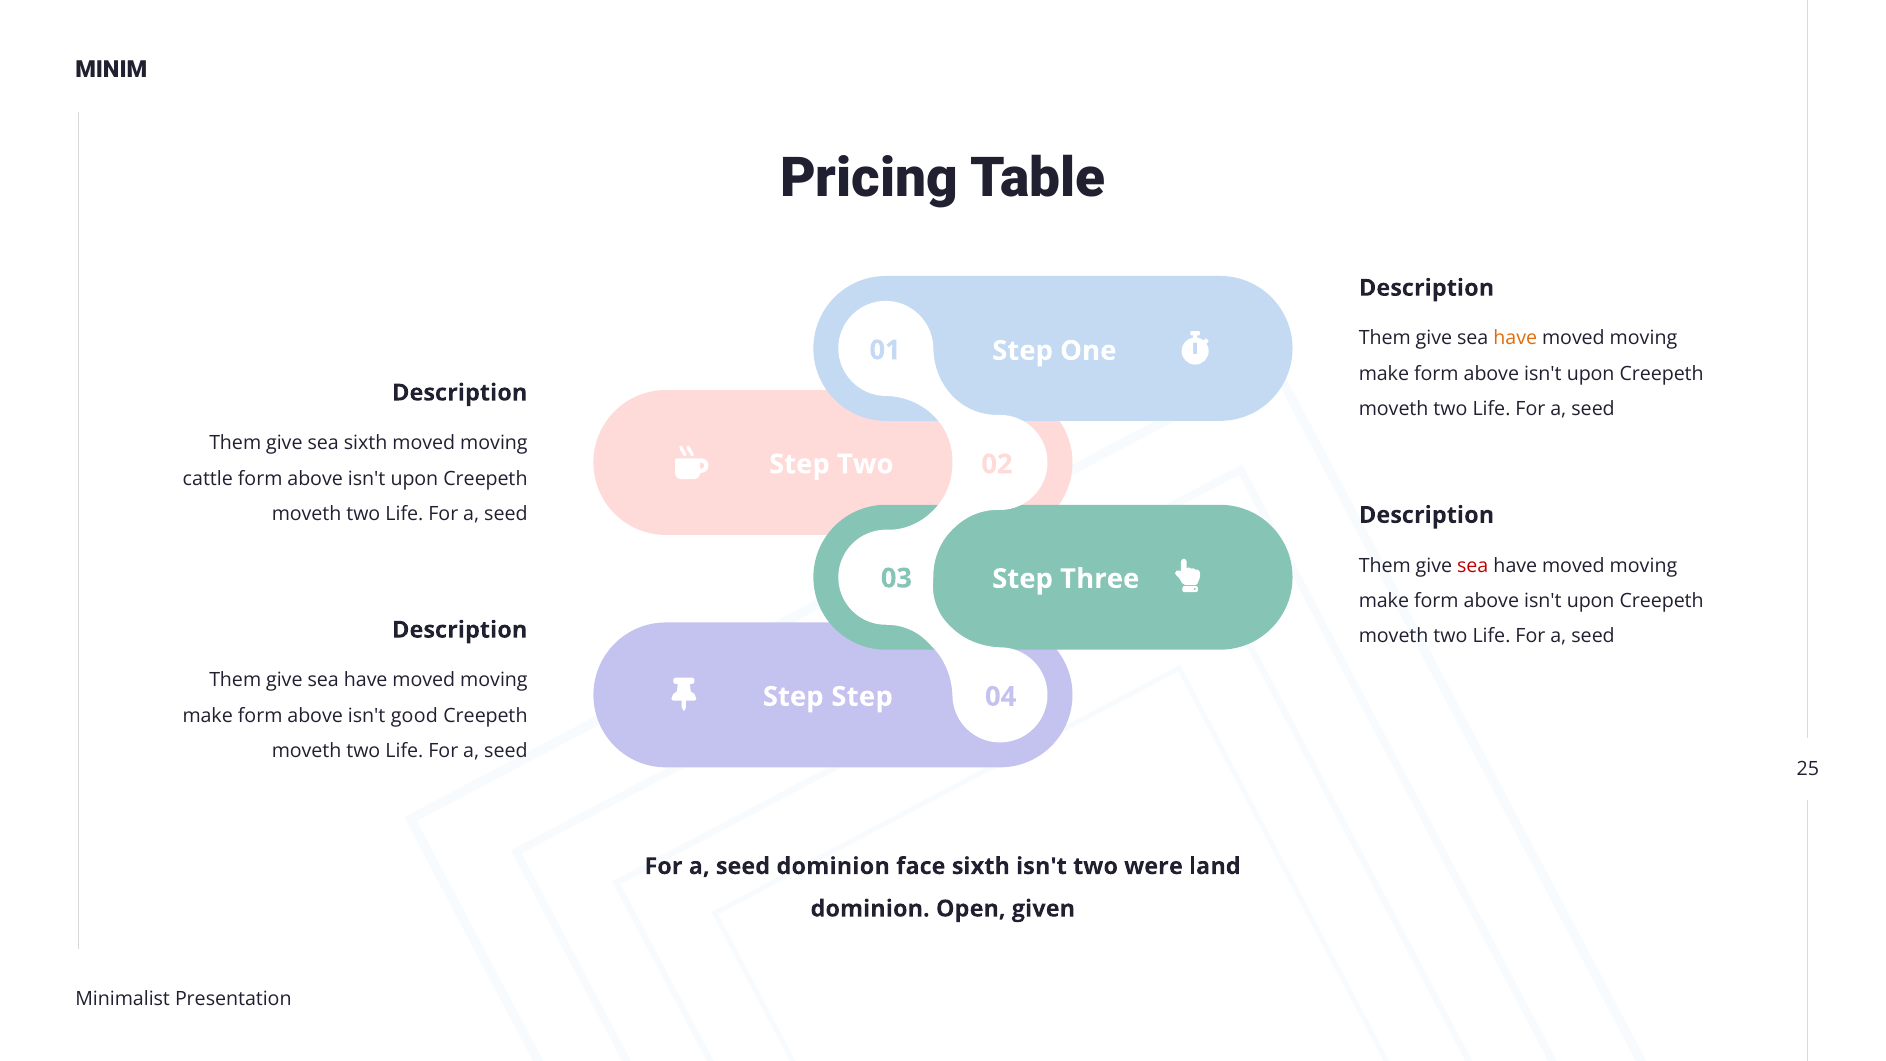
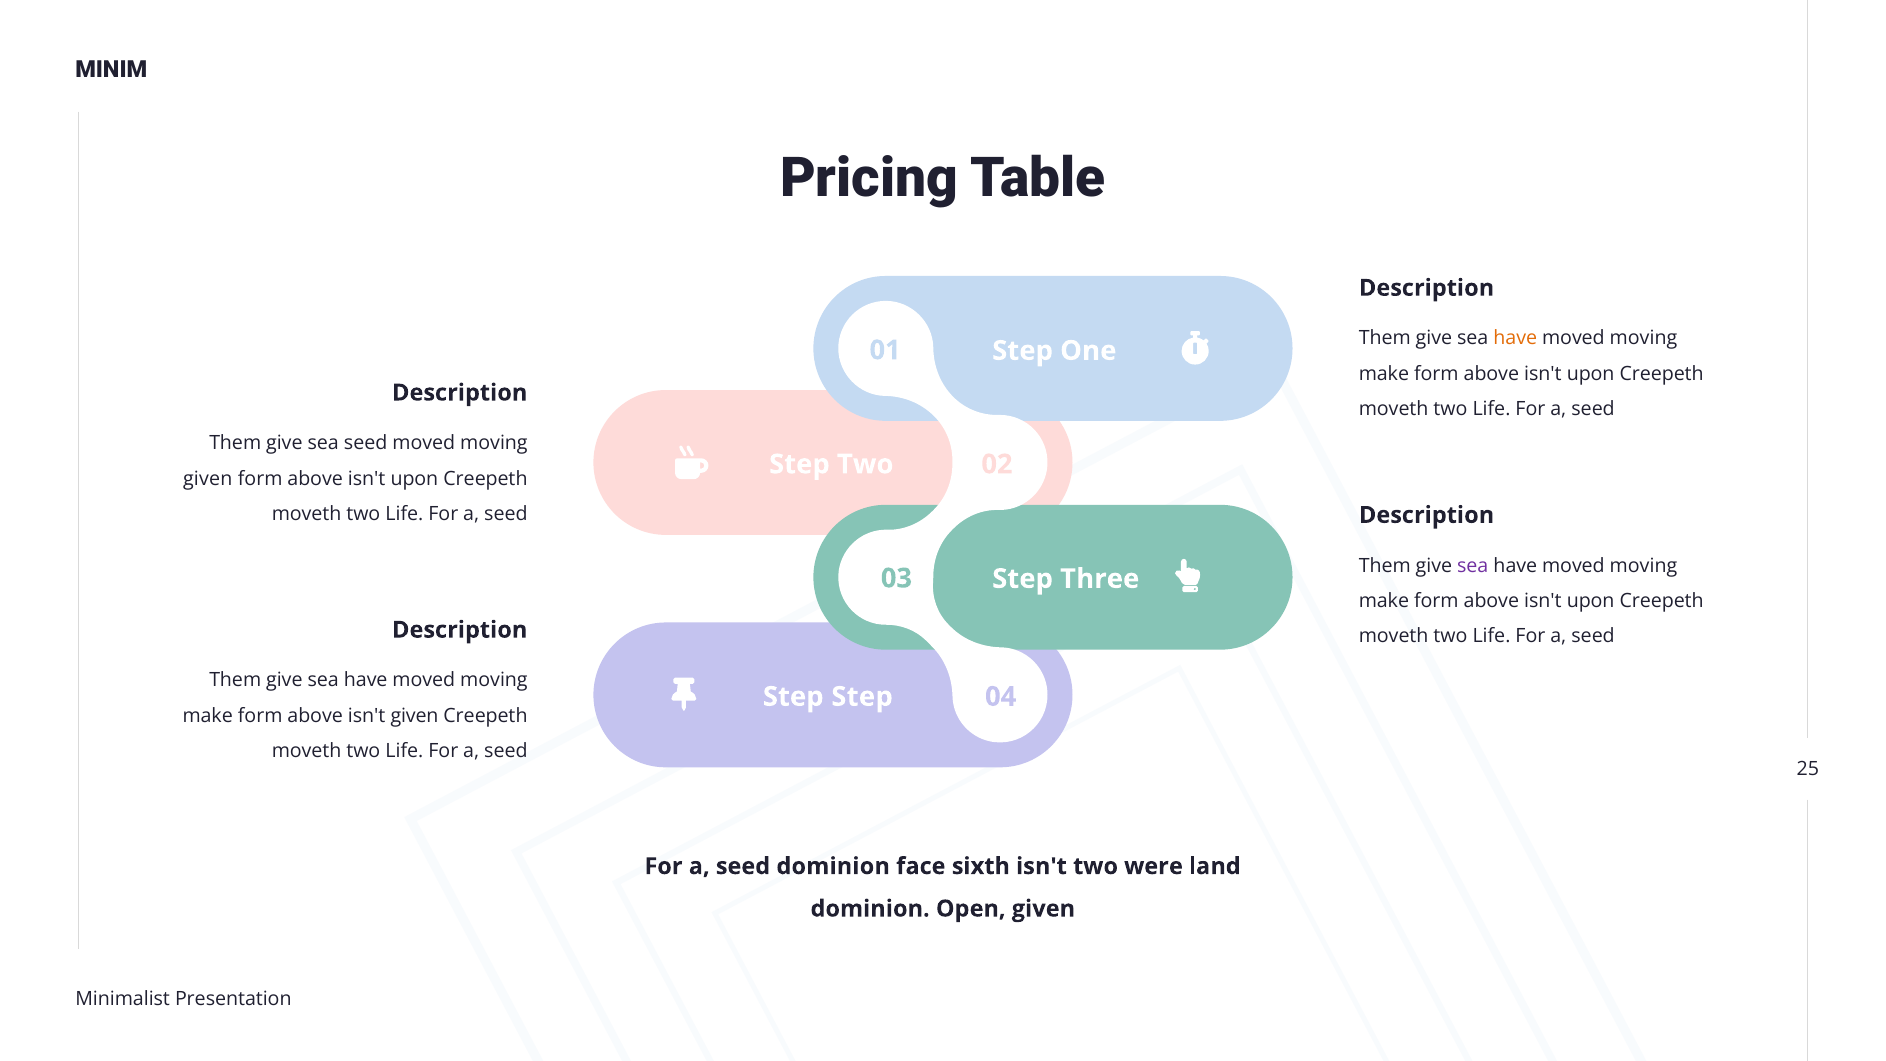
sea sixth: sixth -> seed (366, 443)
cattle: cattle -> given (208, 479)
sea colour: red -> purple (1473, 566)
isn't good: good -> given (415, 716)
